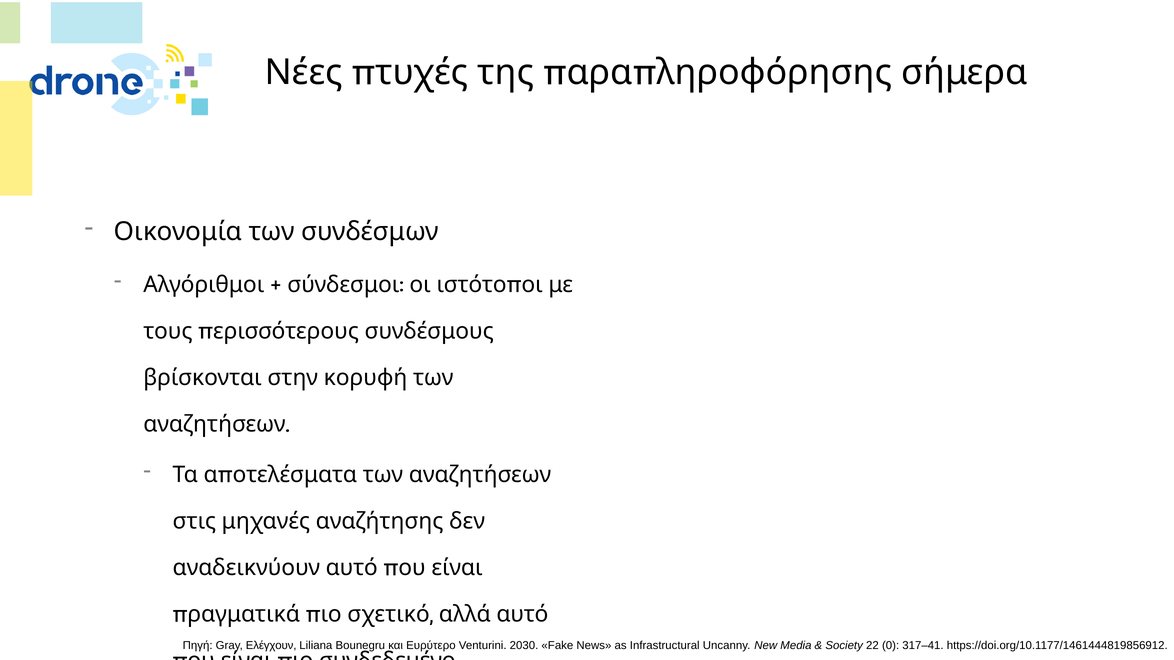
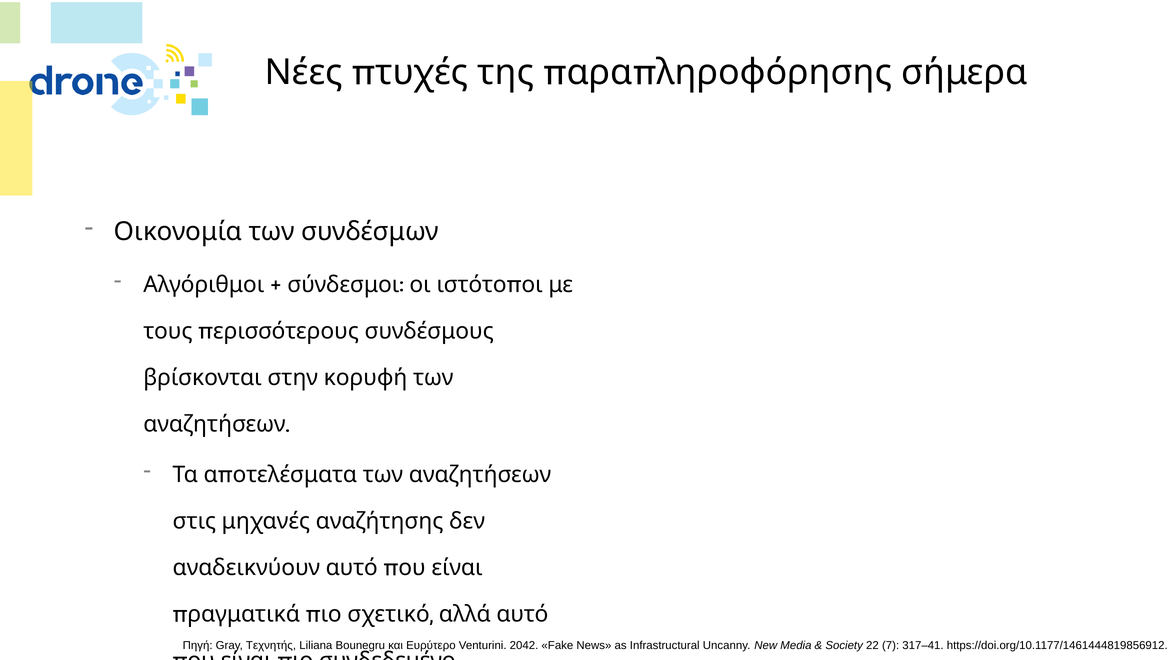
Ελέγχουν: Ελέγχουν -> Τεχνητής (271, 646)
2030: 2030 -> 2042 (524, 646)
0: 0 -> 7 (891, 646)
